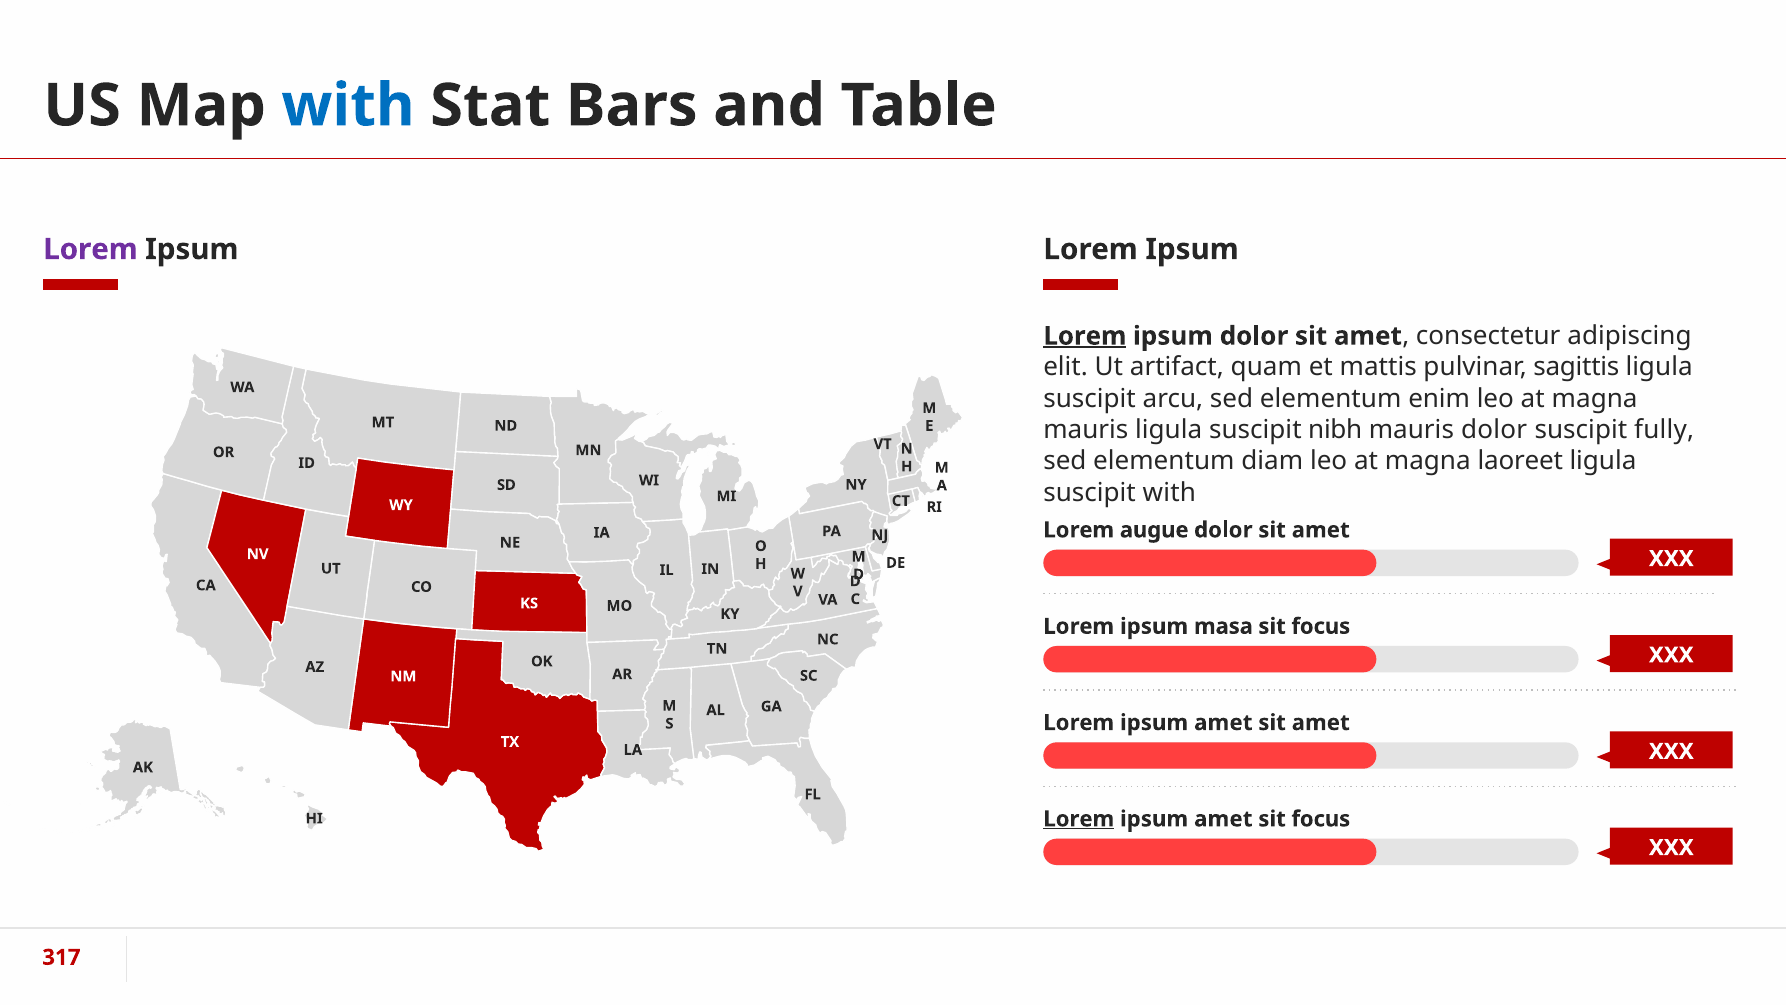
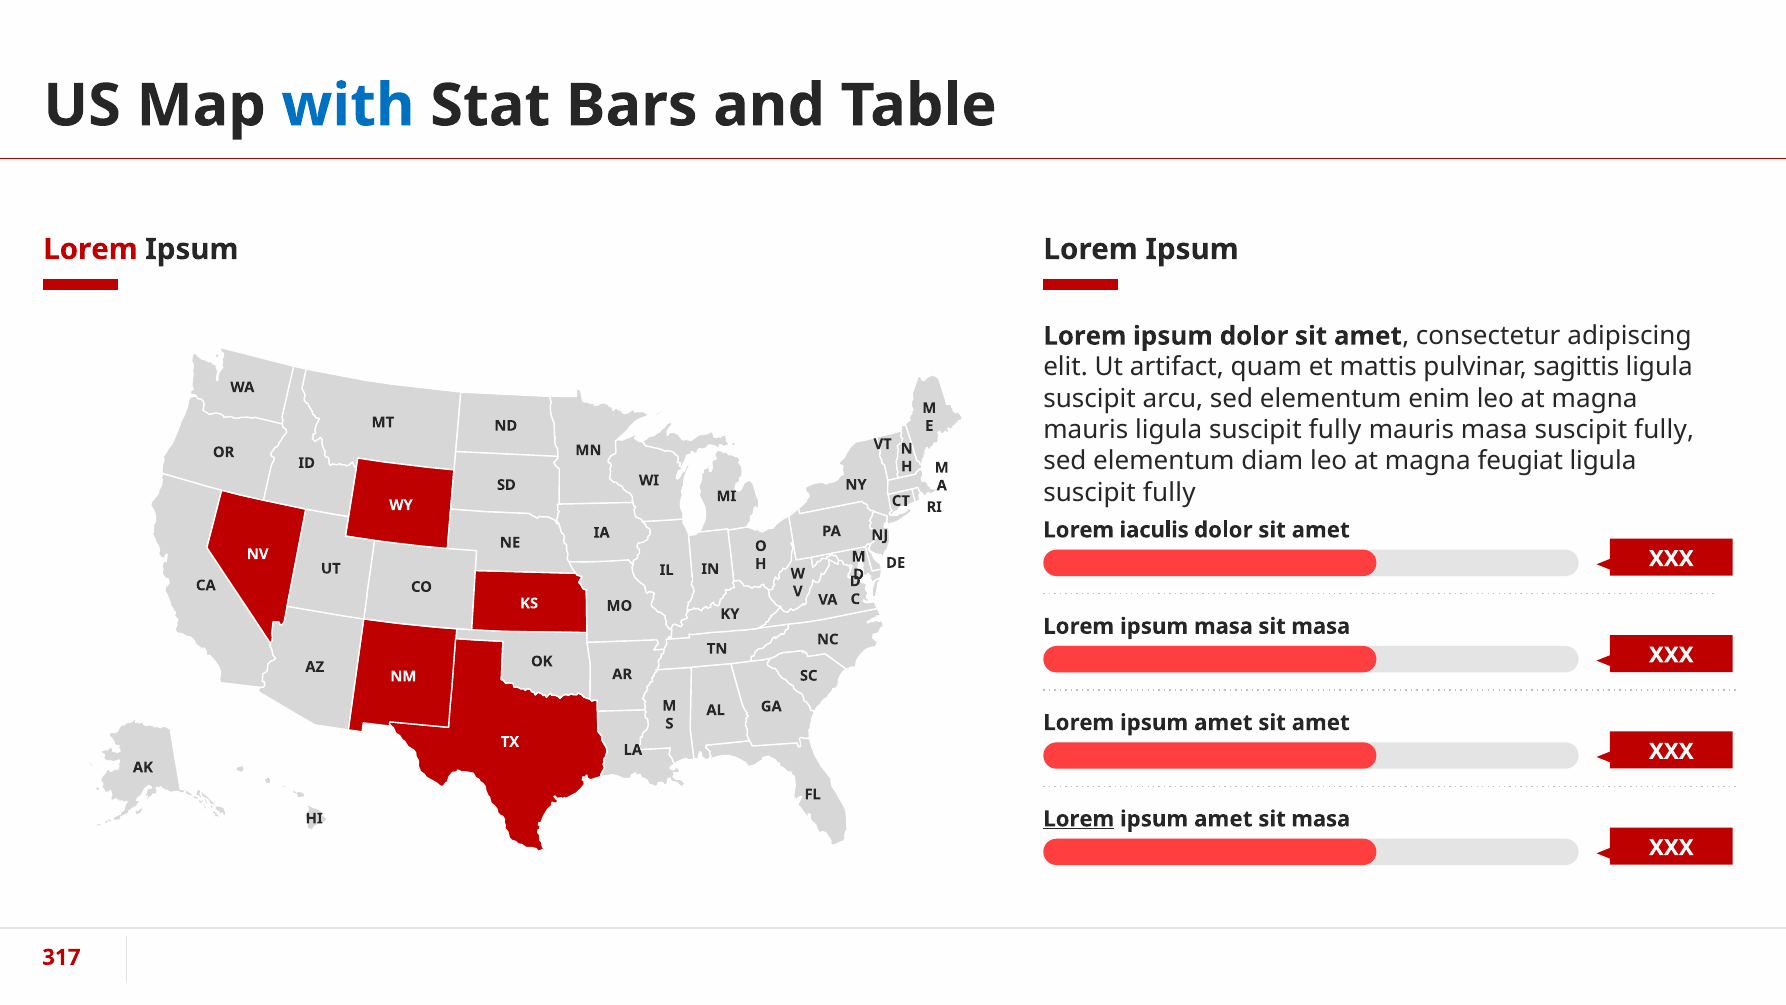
Lorem colour: purple -> red (90, 249)
Lorem underline: present -> none (1085, 336)
mauris ligula suscipit nibh: nibh -> fully (1335, 430)
mauris dolor: dolor -> masa (1494, 430)
laoreet: laoreet -> feugiat (1520, 461)
with: with -> fully (1169, 492)
augue: augue -> iaculis (1154, 530)
focus: focus -> masa (1321, 626)
focus: focus -> masa (1321, 819)
